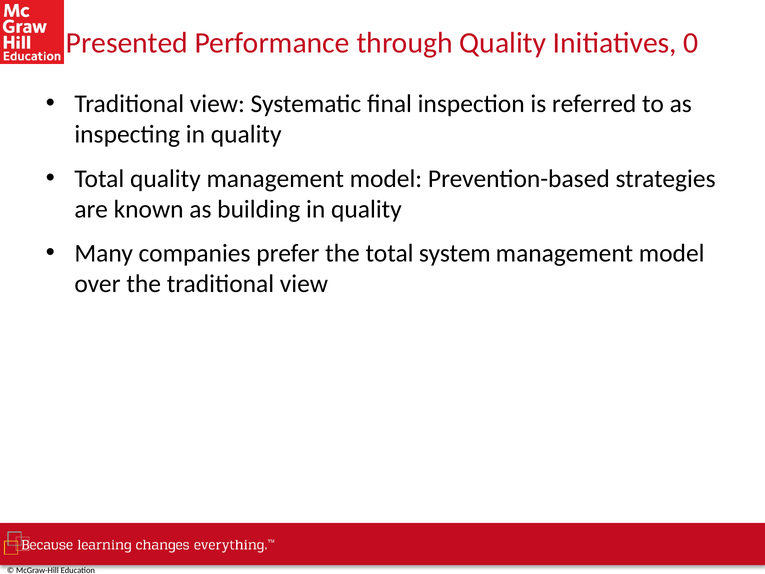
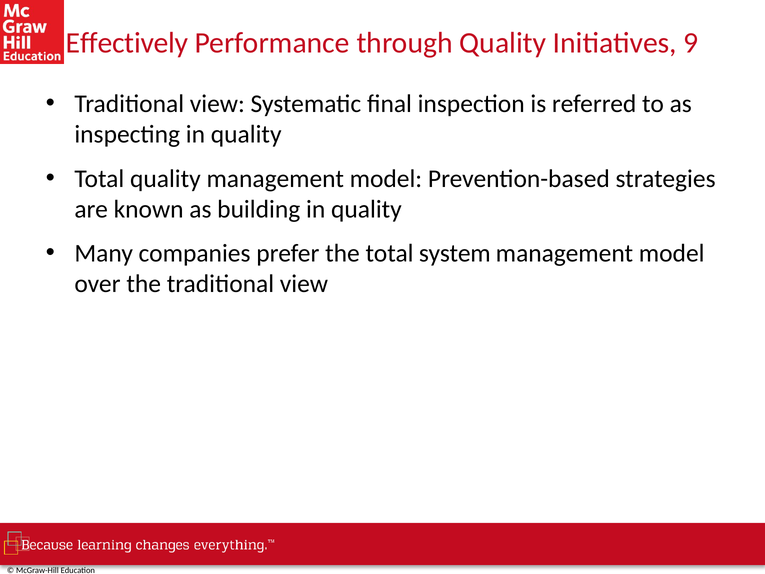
Presented: Presented -> Effectively (127, 43)
0: 0 -> 9 (691, 43)
